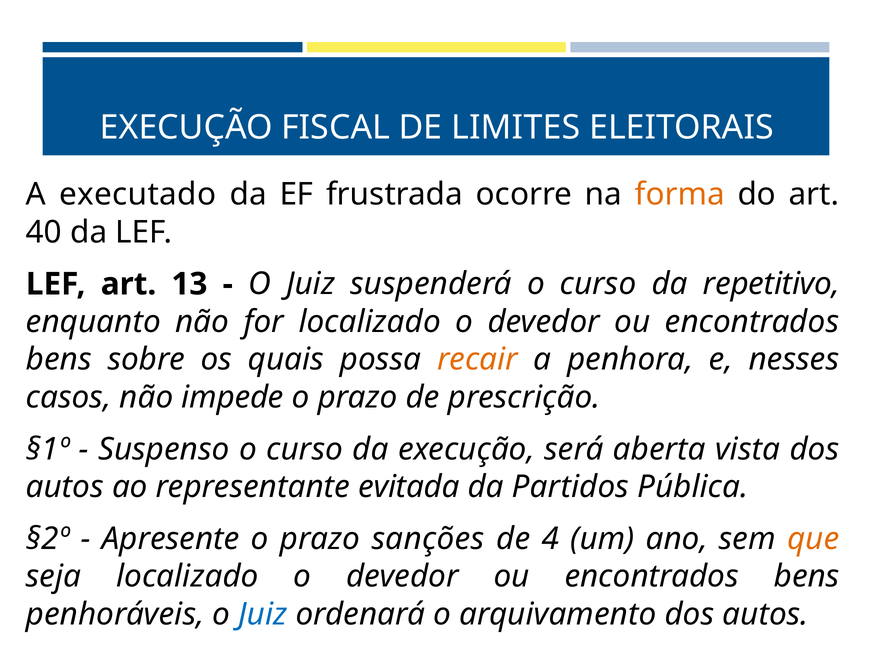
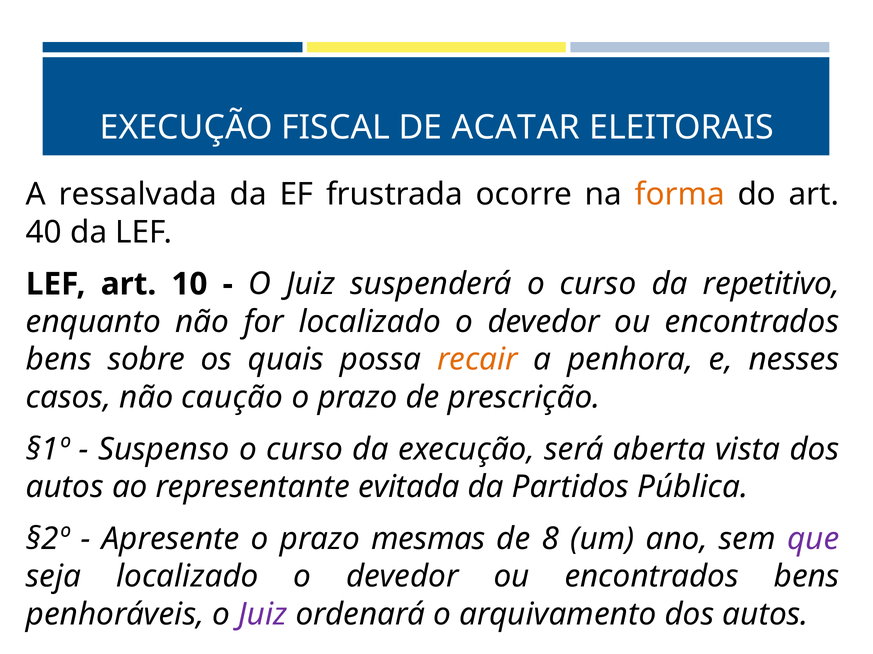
LIMITES: LIMITES -> ACATAR (516, 128)
executado: executado -> ressalvada (138, 195)
13: 13 -> 10 (189, 284)
impede: impede -> caução (232, 398)
sanções: sanções -> mesmas (428, 539)
4: 4 -> 8 (550, 539)
que colour: orange -> purple (813, 539)
Juiz colour: blue -> purple (263, 615)
